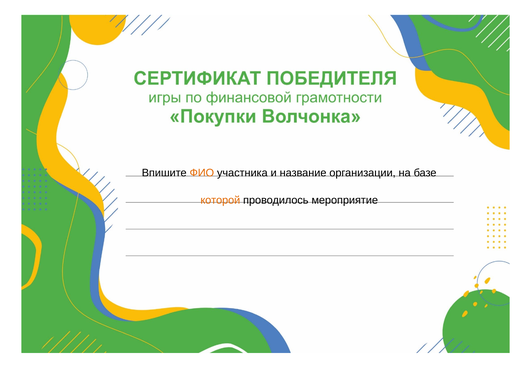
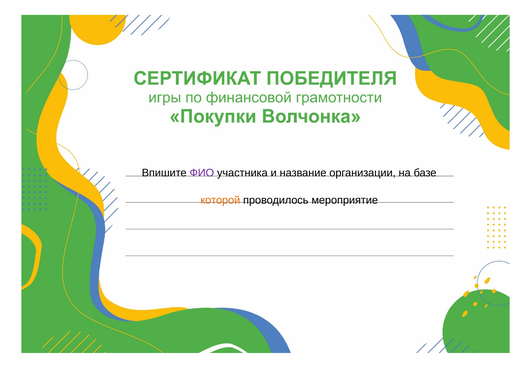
ФИО colour: orange -> purple (202, 173)
